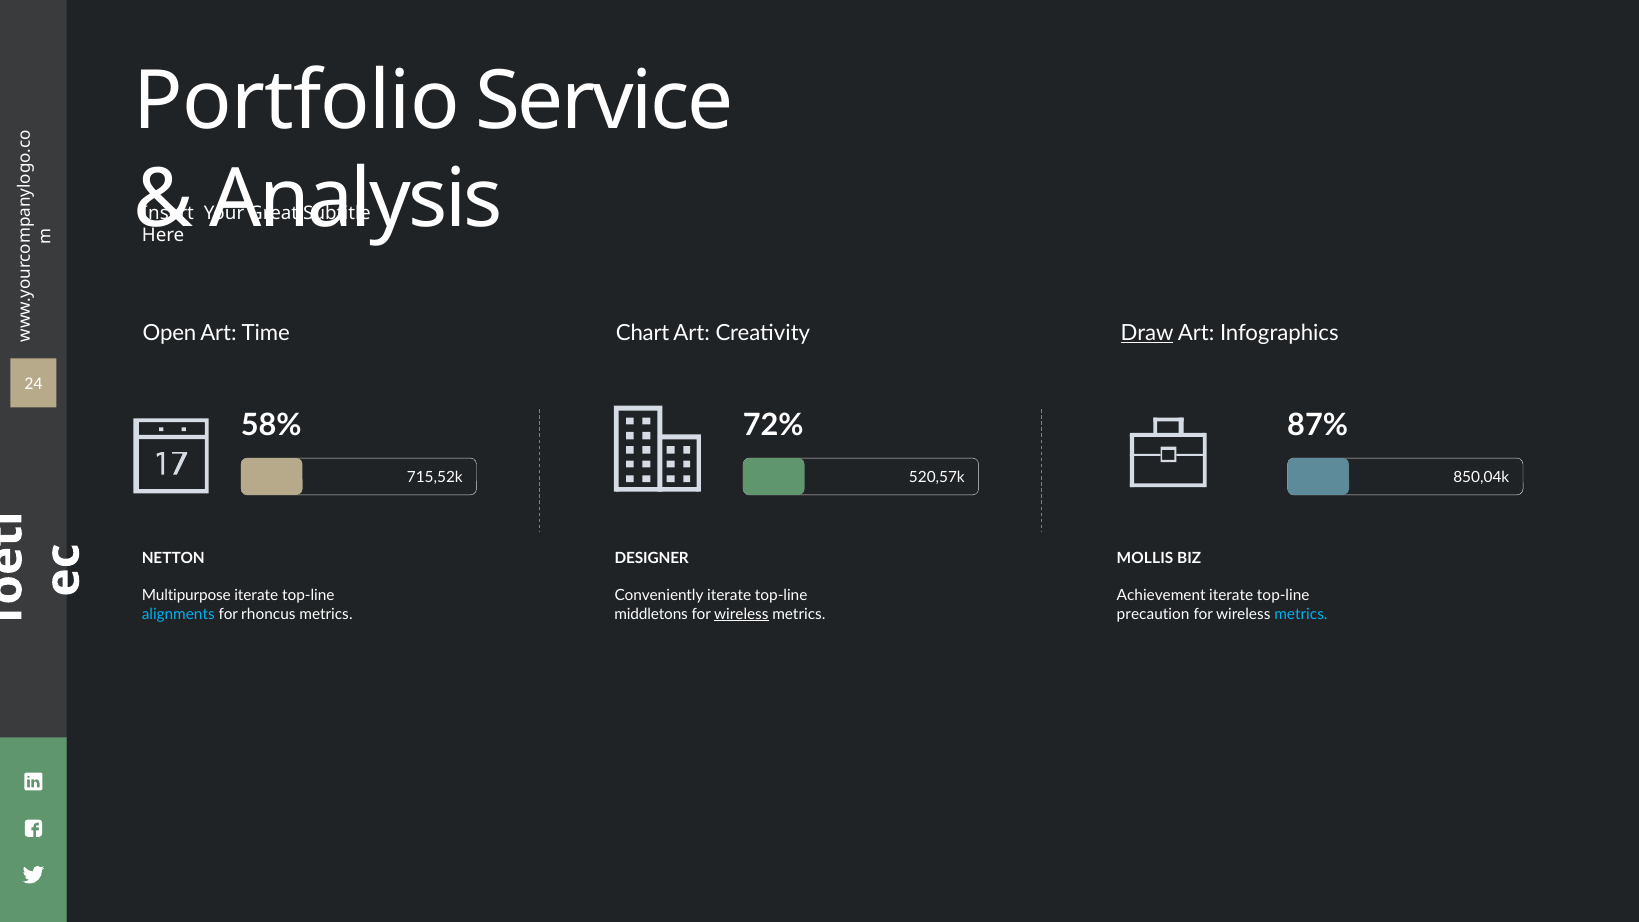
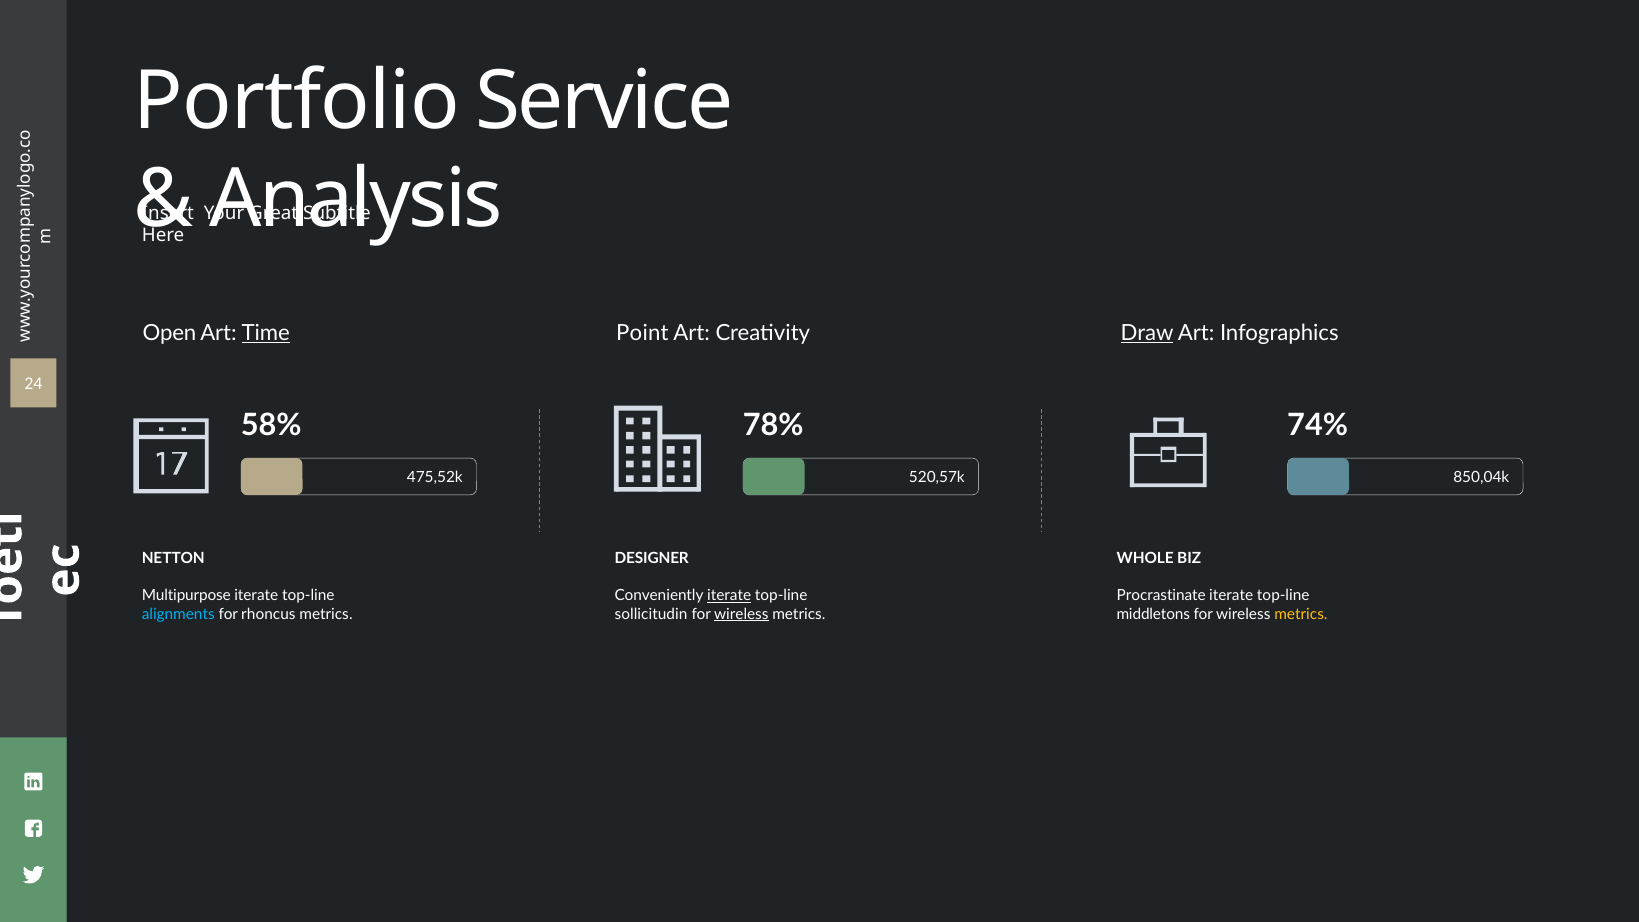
Time underline: none -> present (266, 333)
Chart: Chart -> Point (642, 333)
72%: 72% -> 78% (773, 426)
87%: 87% -> 74% (1318, 426)
715,52k: 715,52k -> 475,52k (435, 477)
MOLLIS: MOLLIS -> WHOLE (1145, 559)
iterate underline: none -> present (729, 596)
Achievement: Achievement -> Procrastinate (1161, 596)
middletons: middletons -> sollicitudin (651, 614)
precaution: precaution -> middletons (1153, 614)
metrics colour: light blue -> yellow (1301, 614)
